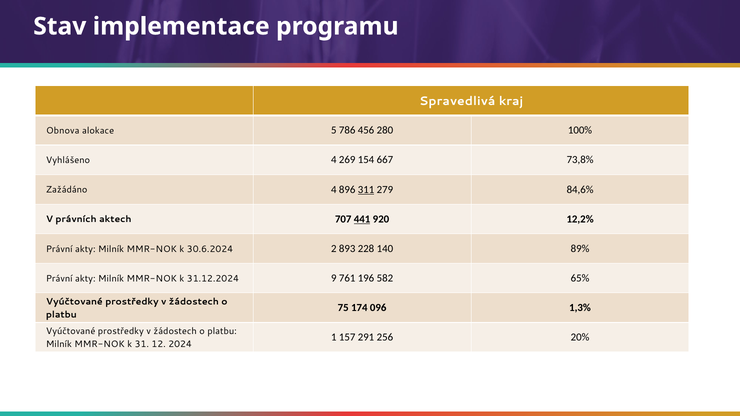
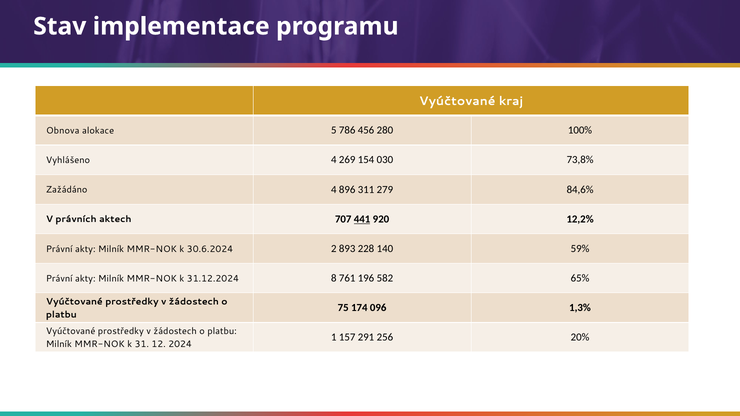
Spravedlivá: Spravedlivá -> Vyúčtované (457, 101)
667: 667 -> 030 (385, 160)
311 underline: present -> none (366, 190)
89%: 89% -> 59% (580, 249)
9: 9 -> 8 (334, 278)
